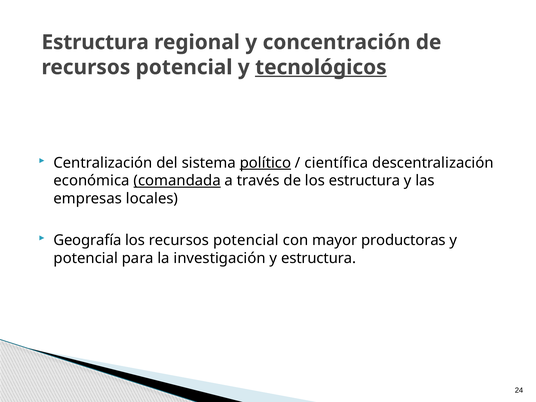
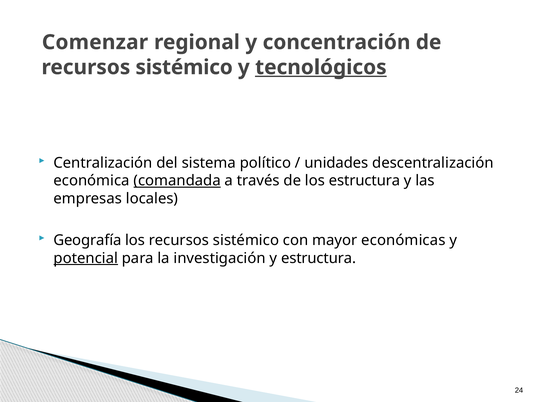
Estructura: Estructura -> Comenzar (95, 42)
potencial: potencial -> sistémico (184, 67)
político underline: present -> none (265, 163)
científica: científica -> unidades (336, 163)
los recursos potencial: potencial -> sistémico (246, 240)
productoras: productoras -> económicas (403, 240)
potencial underline: none -> present (86, 258)
